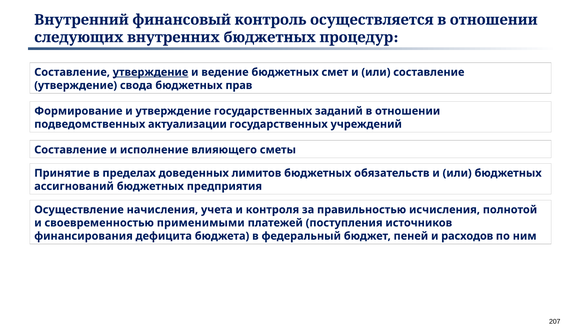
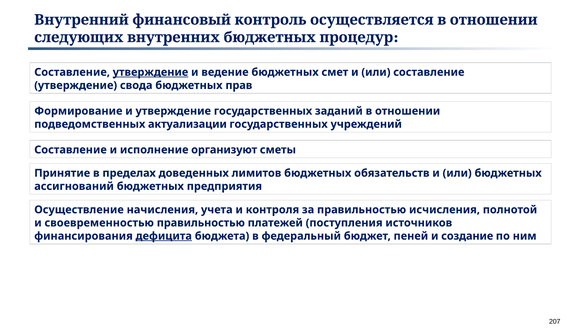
влияющего: влияющего -> организуют (224, 150)
своевременностью применимыми: применимыми -> правильностью (201, 223)
дефицита underline: none -> present (164, 236)
расходов: расходов -> создание (467, 236)
